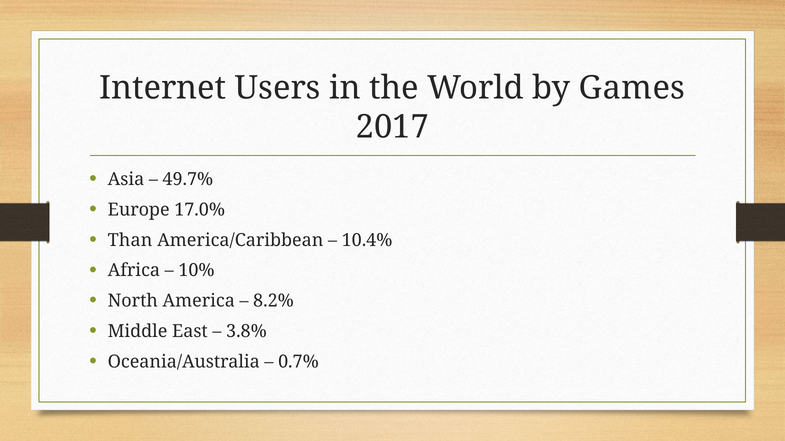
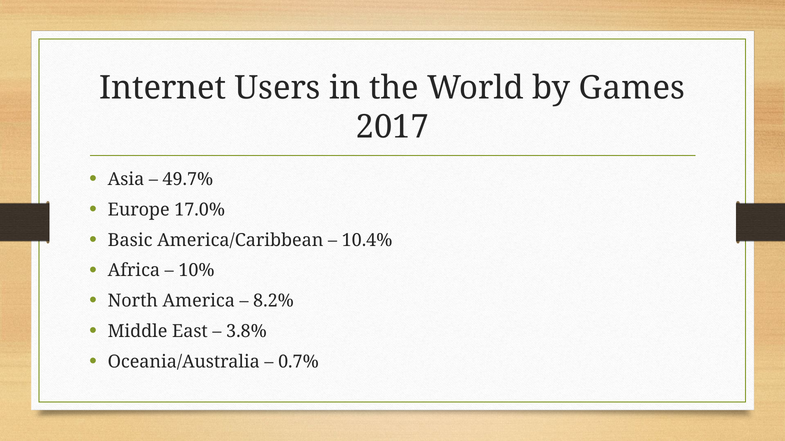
Than: Than -> Basic (130, 240)
